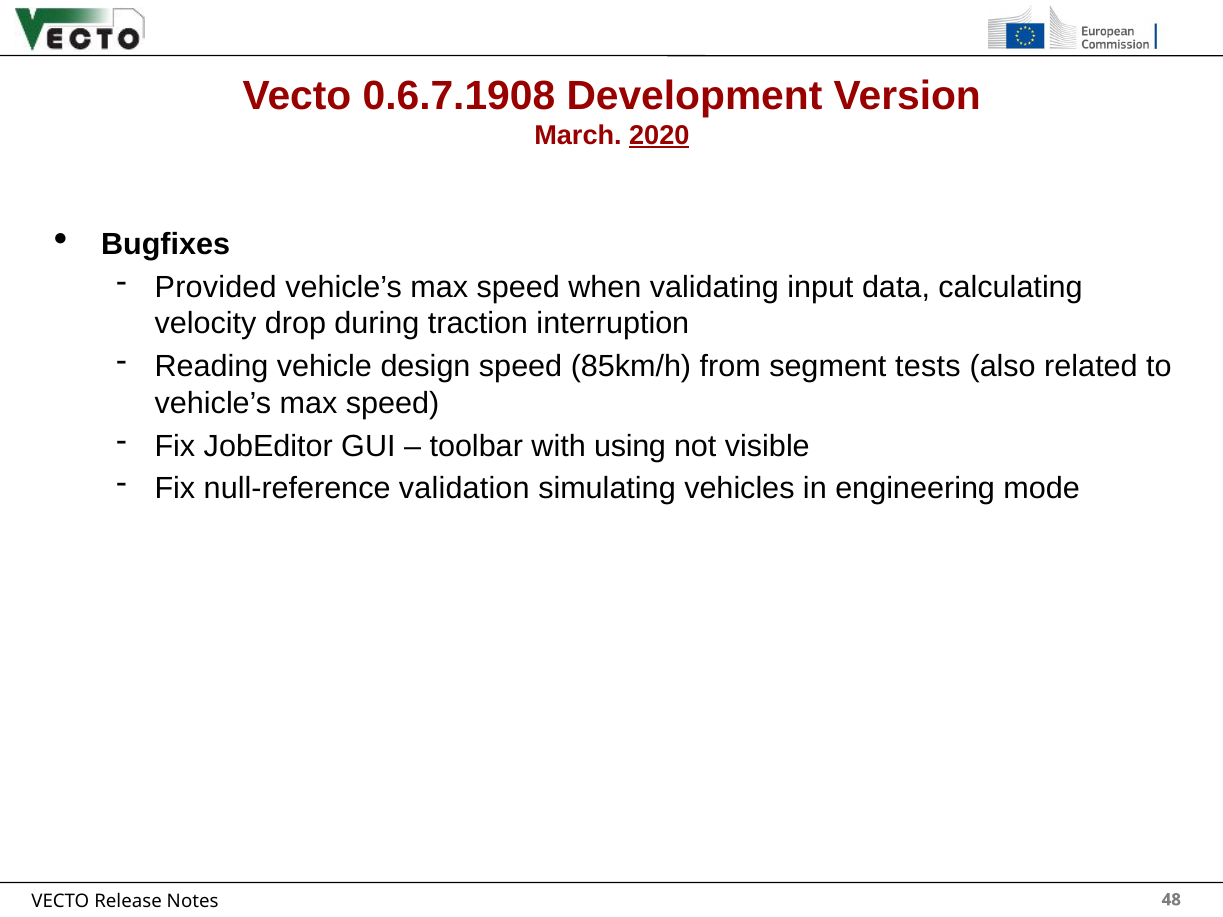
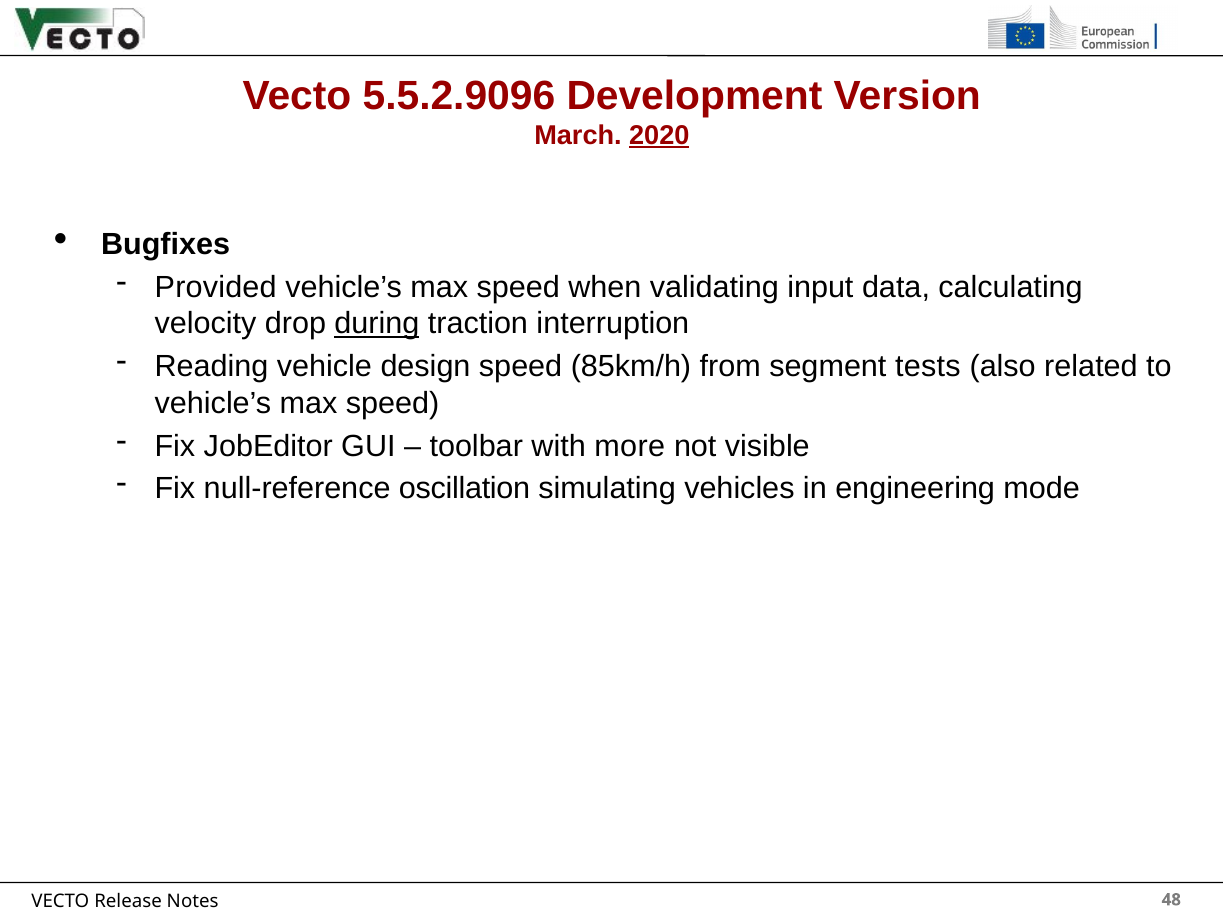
0.6.7.1908: 0.6.7.1908 -> 5.5.2.9096 (459, 96)
during underline: none -> present (377, 324)
using: using -> more (630, 446)
validation: validation -> oscillation (465, 489)
